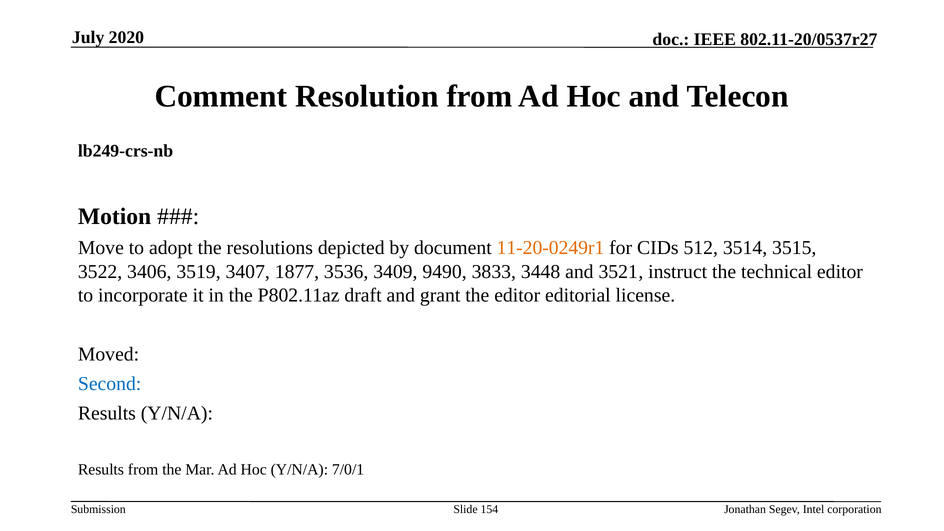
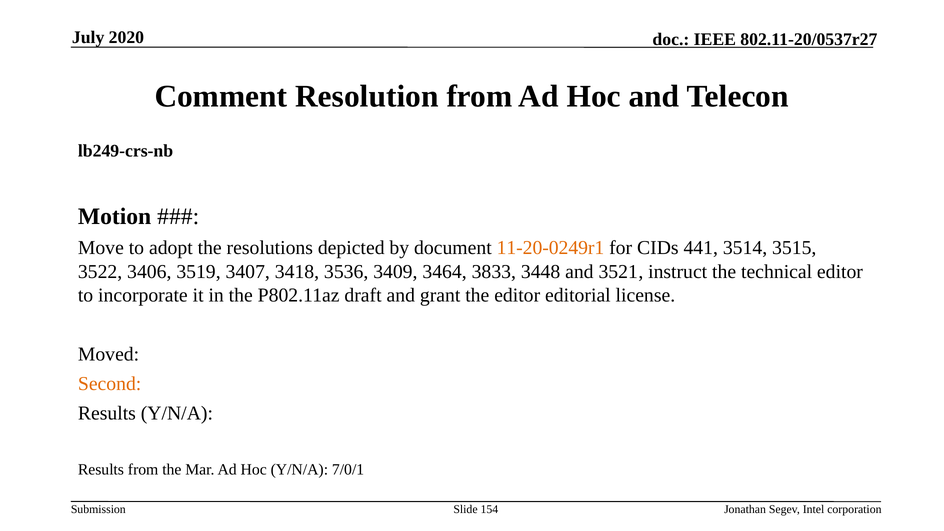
512: 512 -> 441 (701, 248)
1877: 1877 -> 3418 (297, 272)
9490: 9490 -> 3464 (445, 272)
Second colour: blue -> orange (110, 384)
